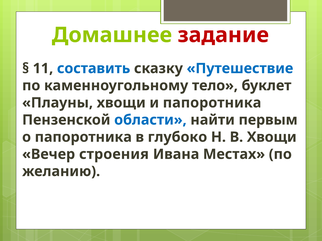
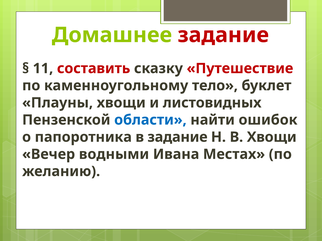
составить colour: blue -> red (94, 69)
Путешествие colour: blue -> red (240, 69)
и папоротника: папоротника -> листовидных (212, 103)
первым: первым -> ошибок (268, 120)
в глубоко: глубоко -> задание (178, 137)
строения: строения -> водными (114, 155)
